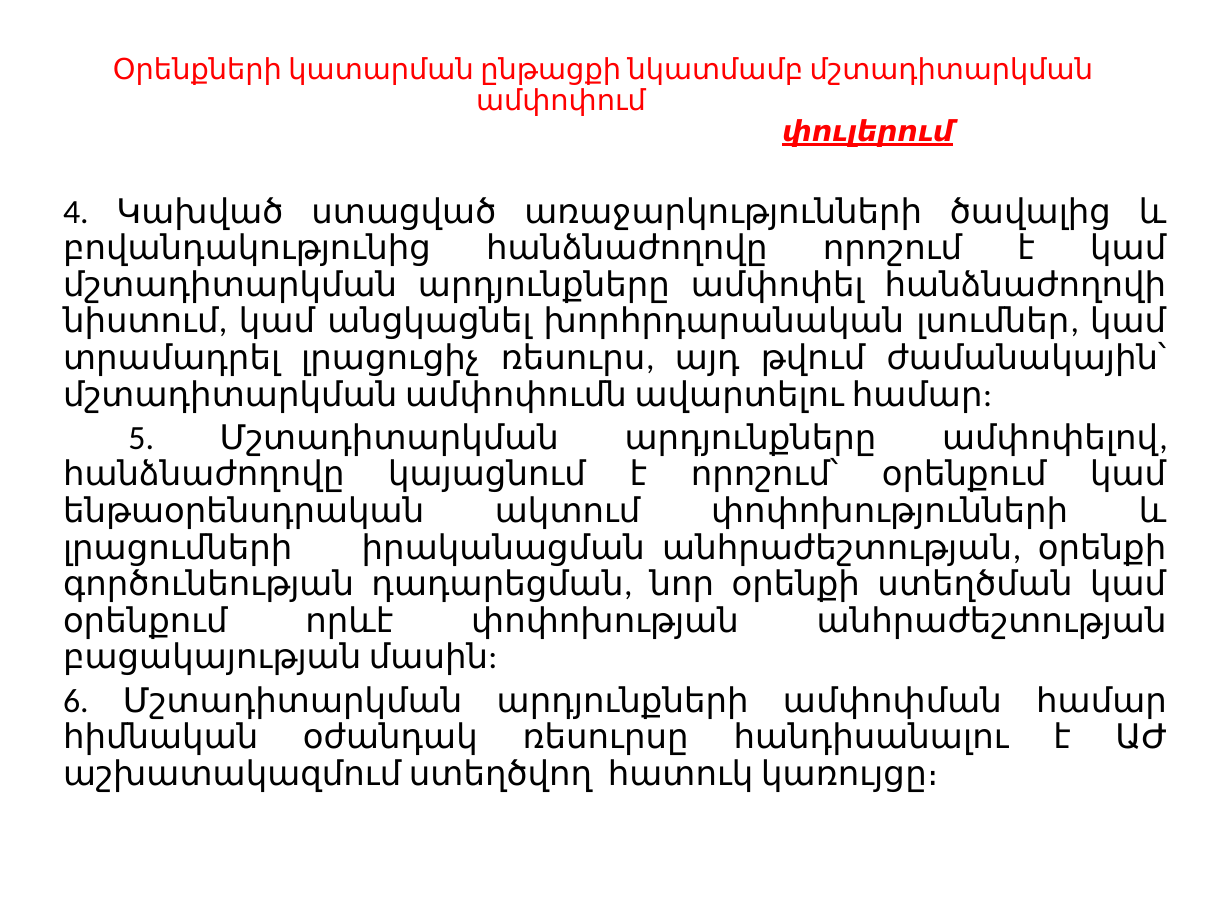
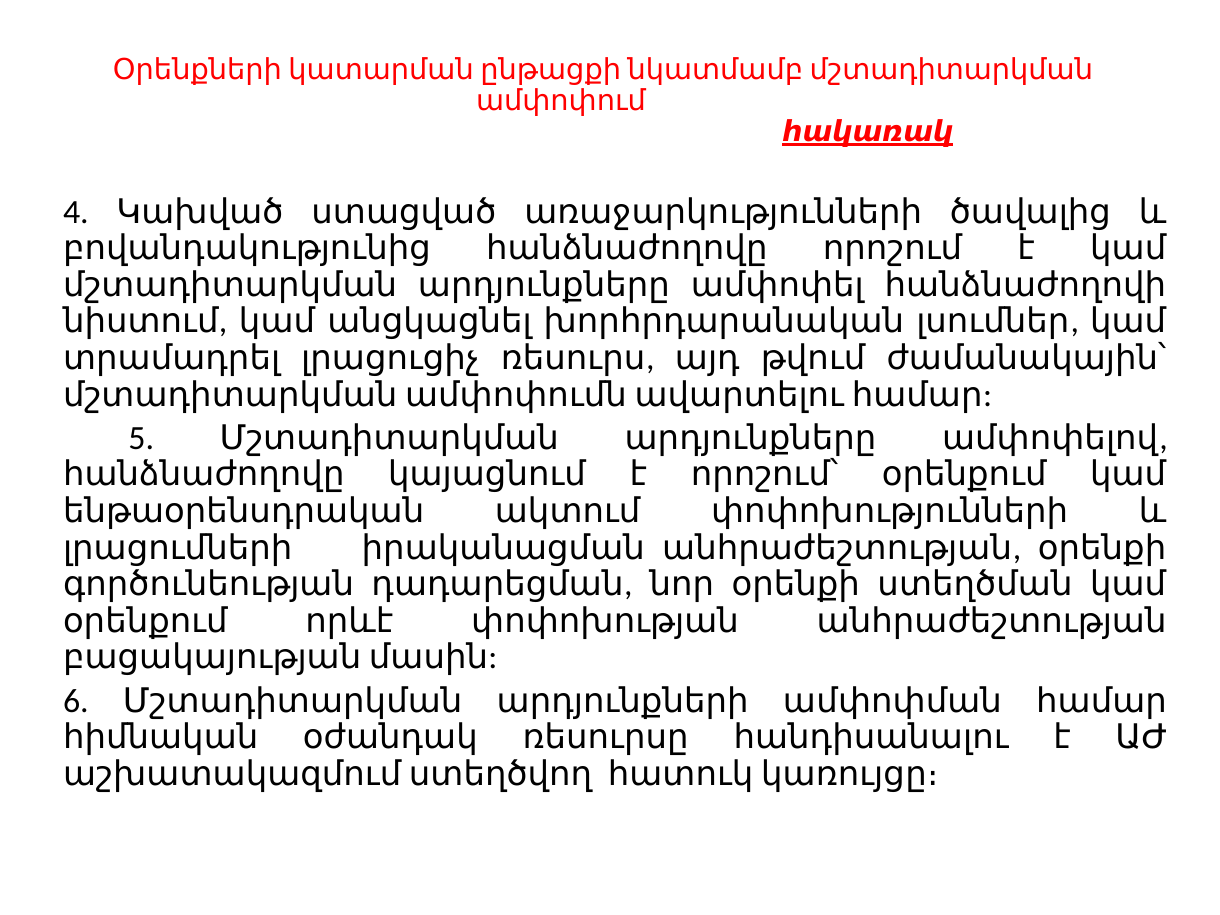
փուլերում: փուլերում -> հակառակ (868, 132)
